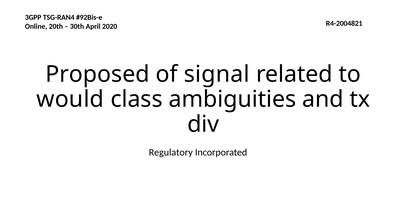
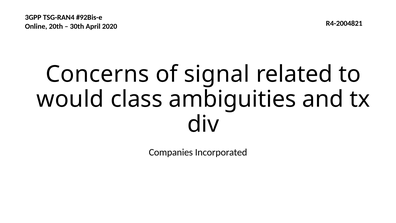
Proposed: Proposed -> Concerns (97, 74)
Regulatory: Regulatory -> Companies (171, 152)
